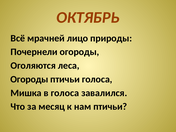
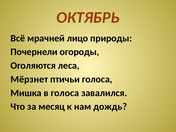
Огороды: Огороды -> Мёрзнет (29, 79)
нам птичьи: птичьи -> дождь (110, 107)
